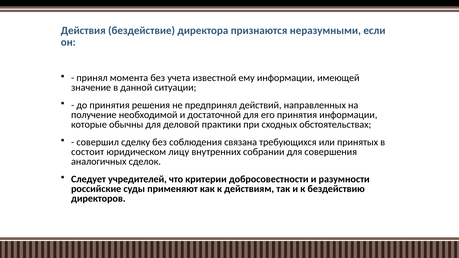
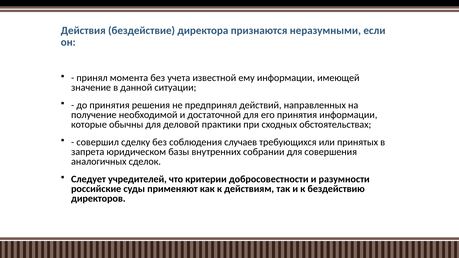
связана: связана -> случаев (241, 142)
состоит: состоит -> запрета (88, 152)
лицу: лицу -> базы (179, 152)
